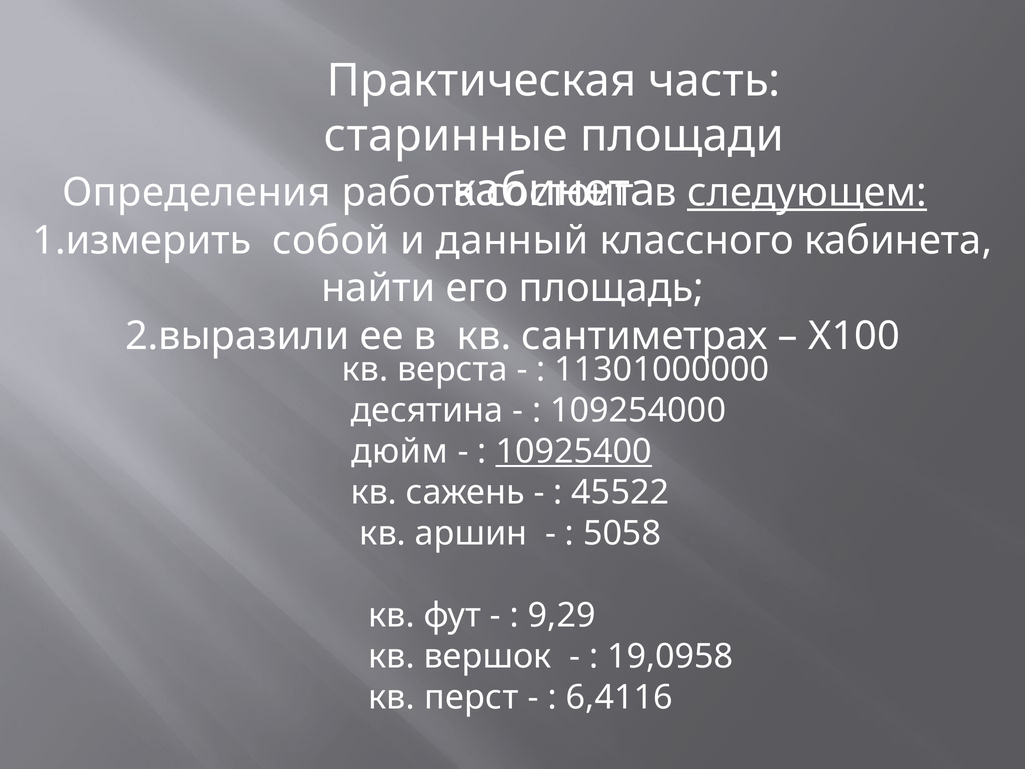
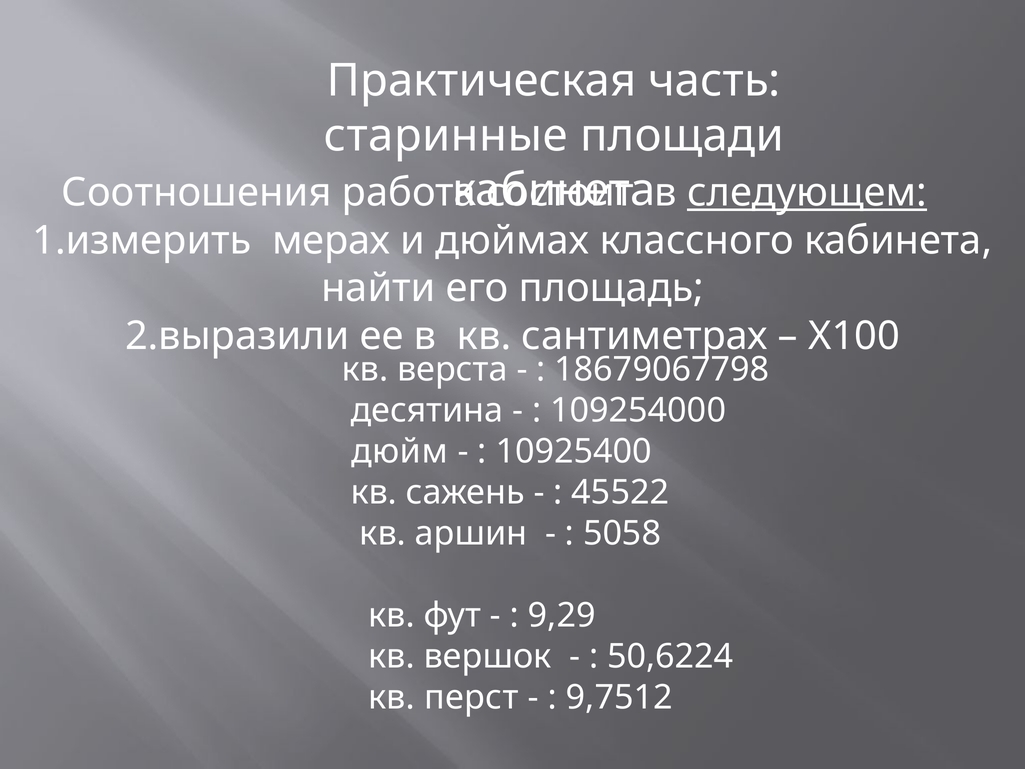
Определения: Определения -> Соотношения (197, 192)
собой: собой -> мерах (331, 240)
данный: данный -> дюймах (512, 240)
11301000000: 11301000000 -> 18679067798 (662, 369)
10925400 underline: present -> none (574, 451)
19,0958: 19,0958 -> 50,6224 (670, 656)
6,4116: 6,4116 -> 9,7512 (619, 697)
